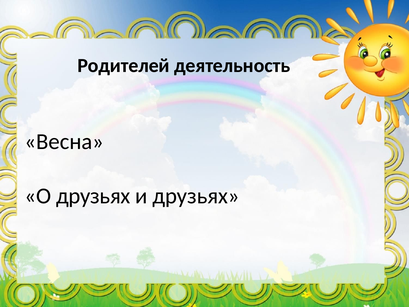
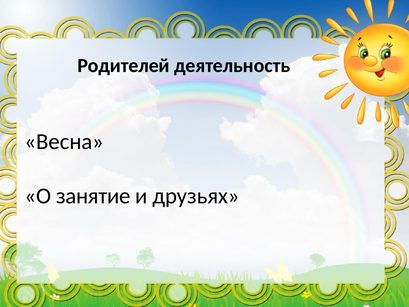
О друзьях: друзьях -> занятие (93, 196)
